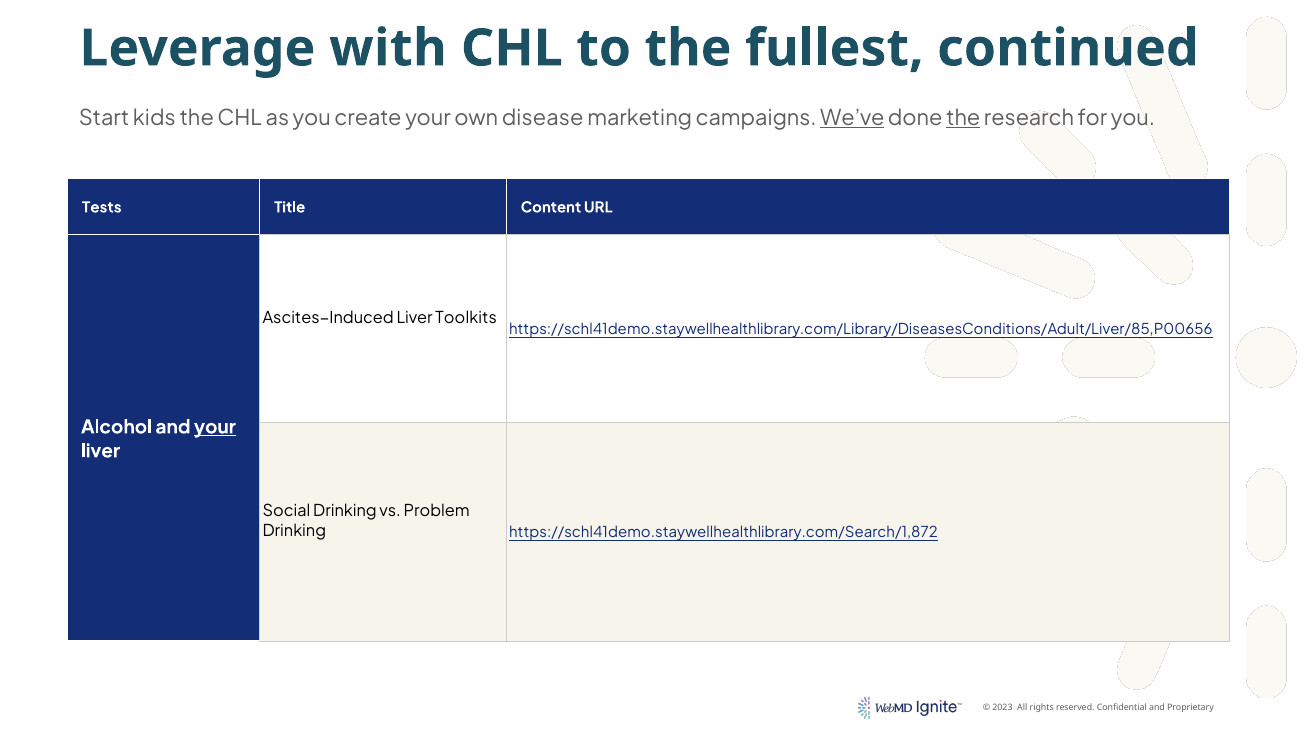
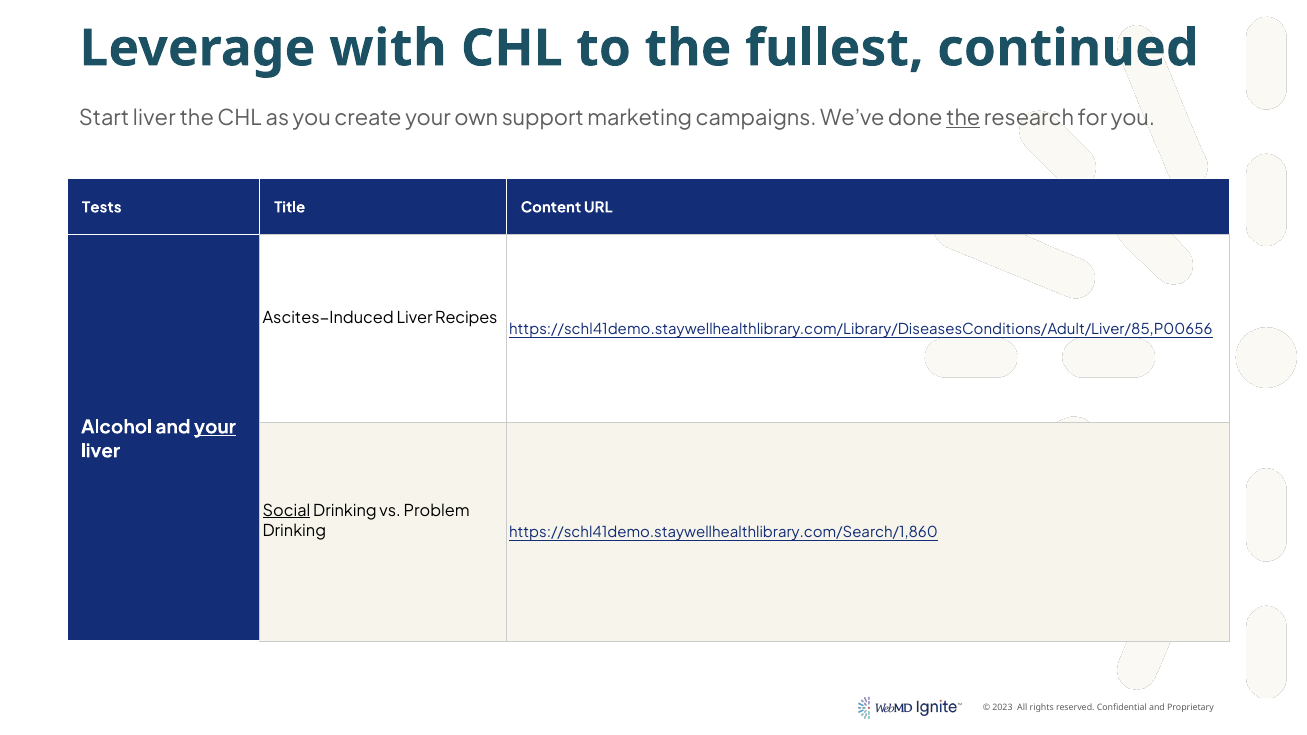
Start kids: kids -> liver (154, 118)
disease: disease -> support (543, 118)
We’ve underline: present -> none (852, 118)
Toolkits: Toolkits -> Recipes (466, 318)
Social underline: none -> present (287, 511)
https://schl41demo.staywellhealthlibrary.com/Search/1,872: https://schl41demo.staywellhealthlibrary.com/Search/1,872 -> https://schl41demo.staywellhealthlibrary.com/Search/1,860 (723, 533)
